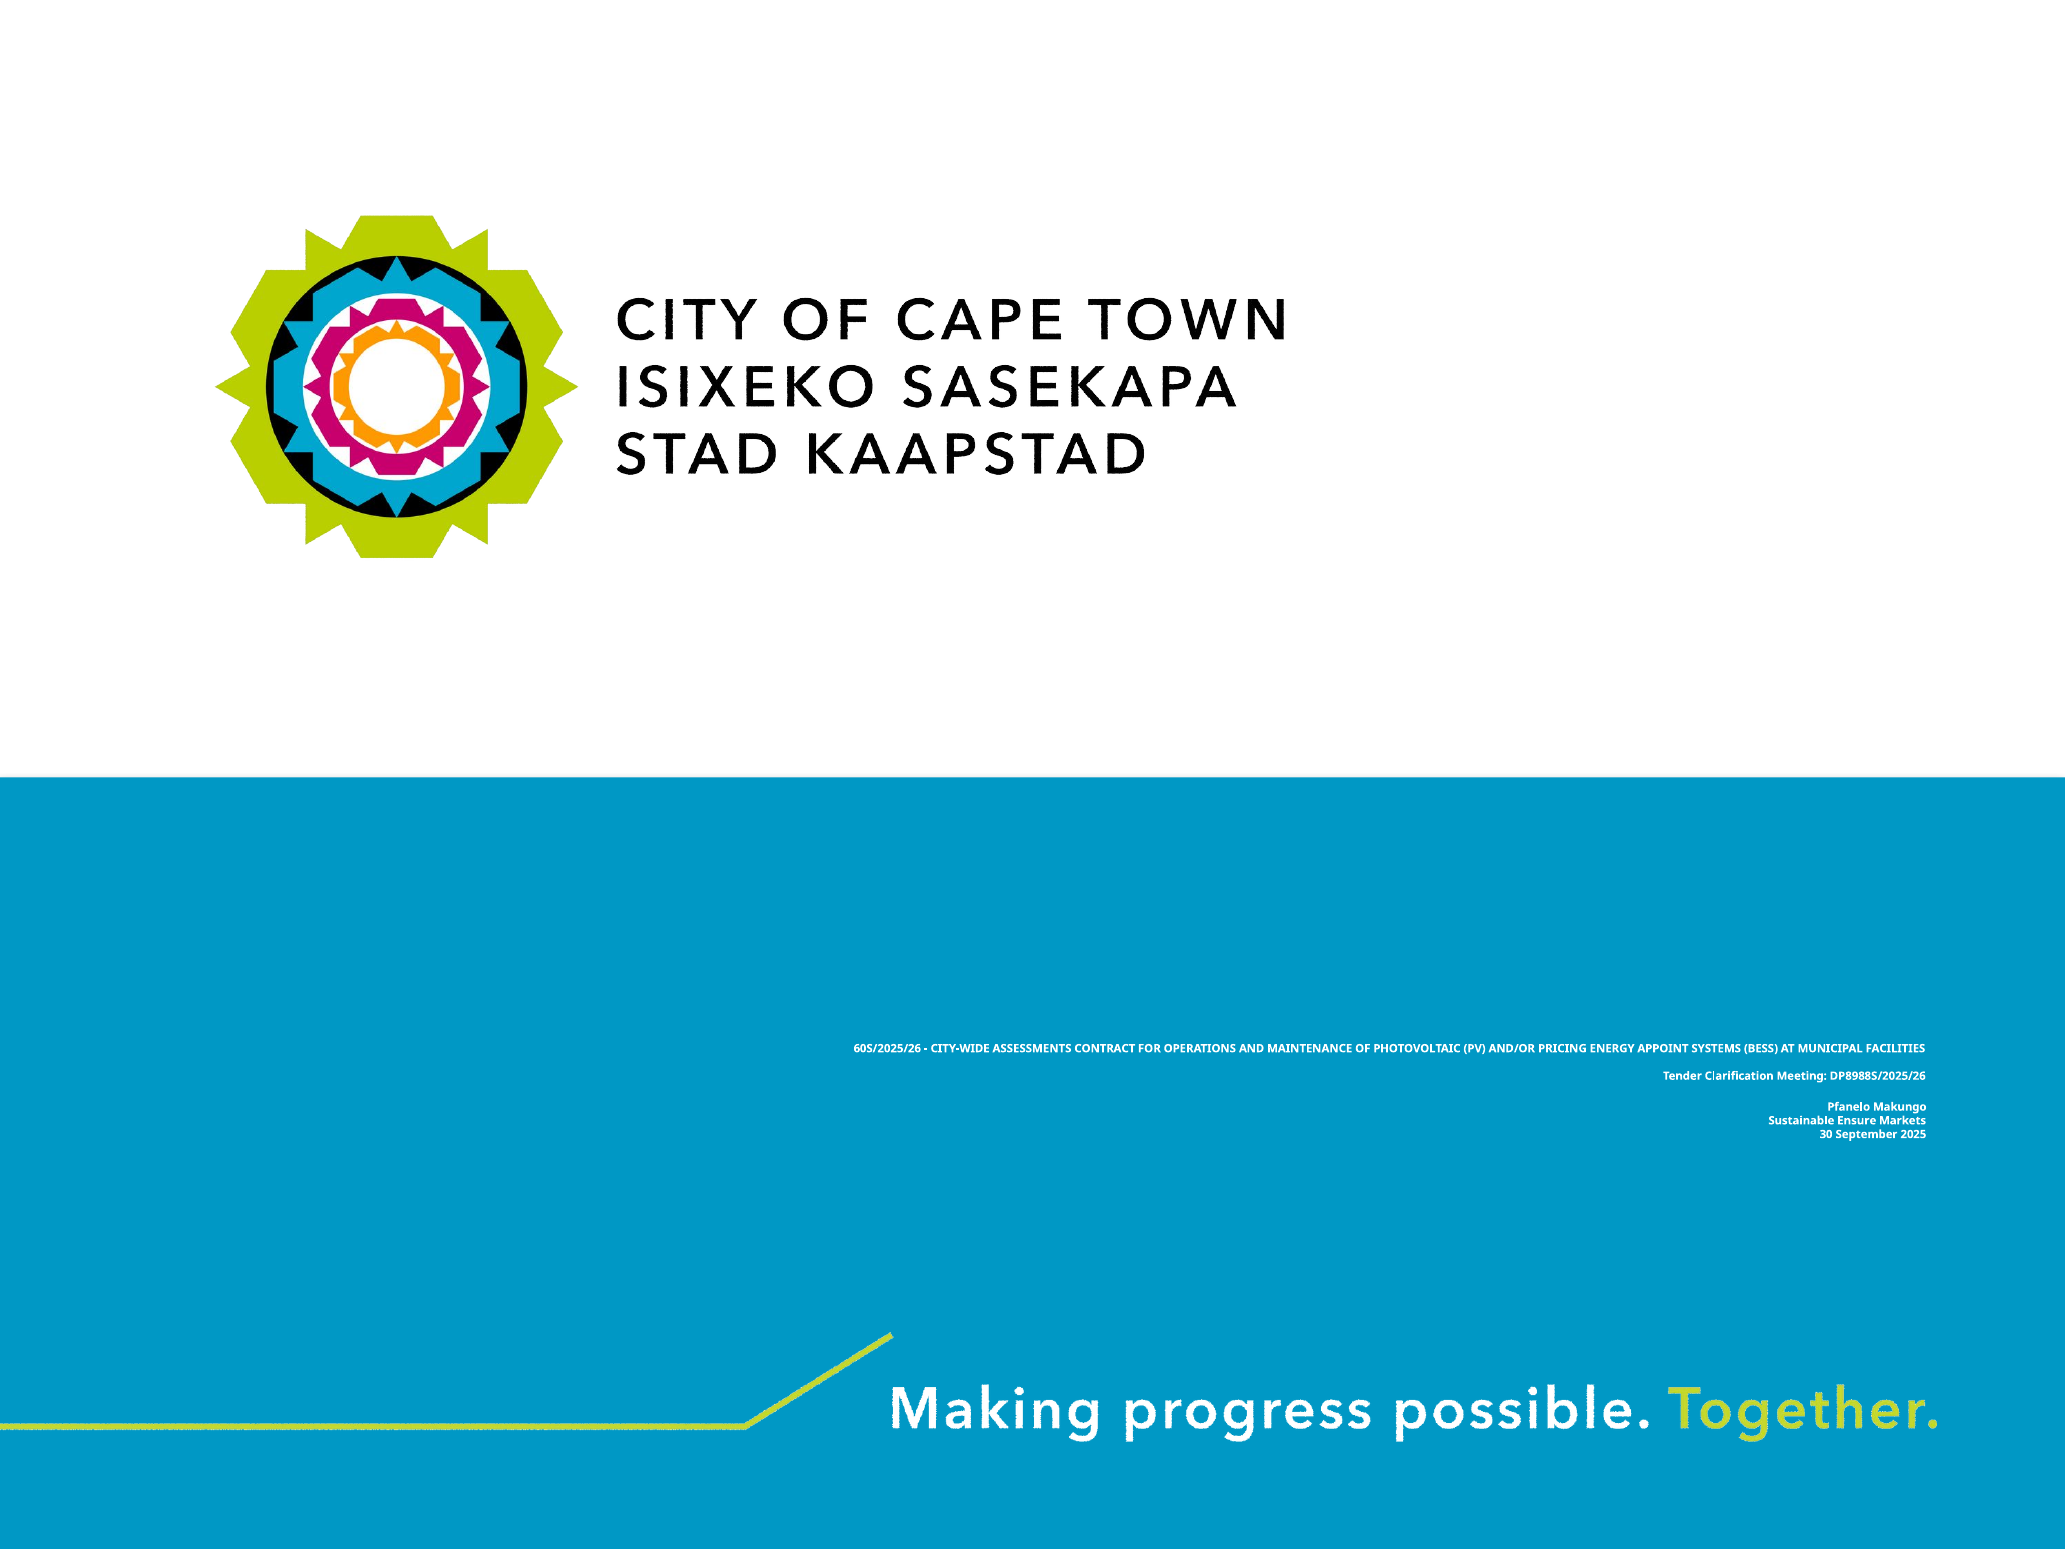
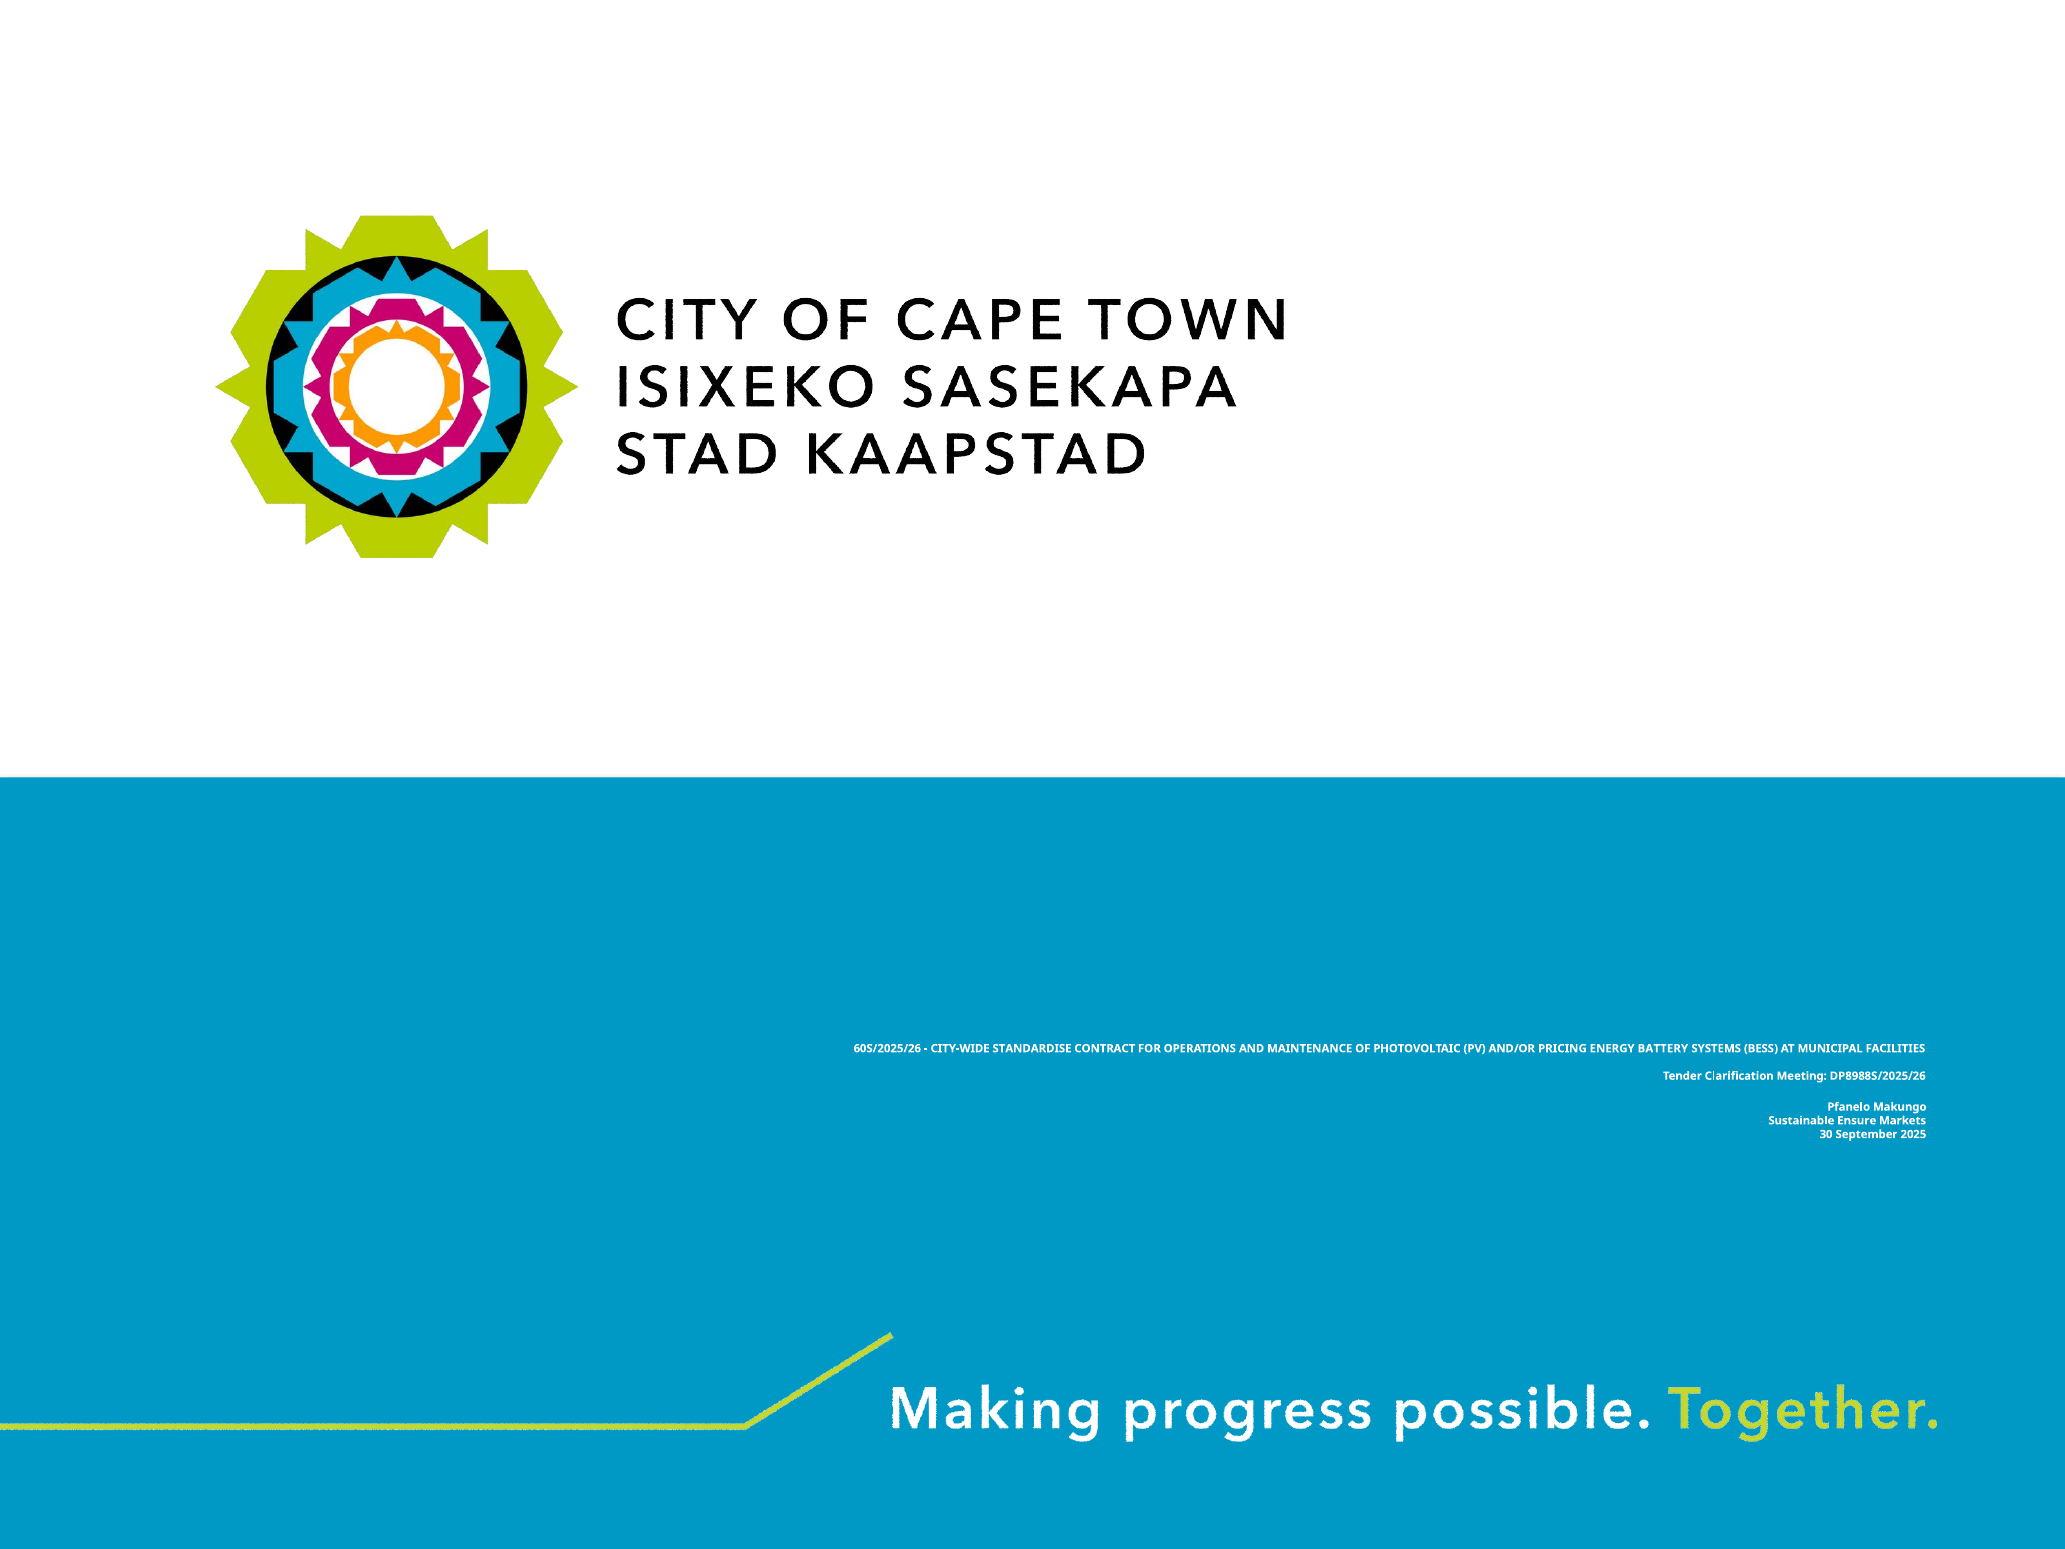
ASSESSMENTS: ASSESSMENTS -> STANDARDISE (1032, 1048)
APPOINT: APPOINT -> BATTERY (1663, 1048)
